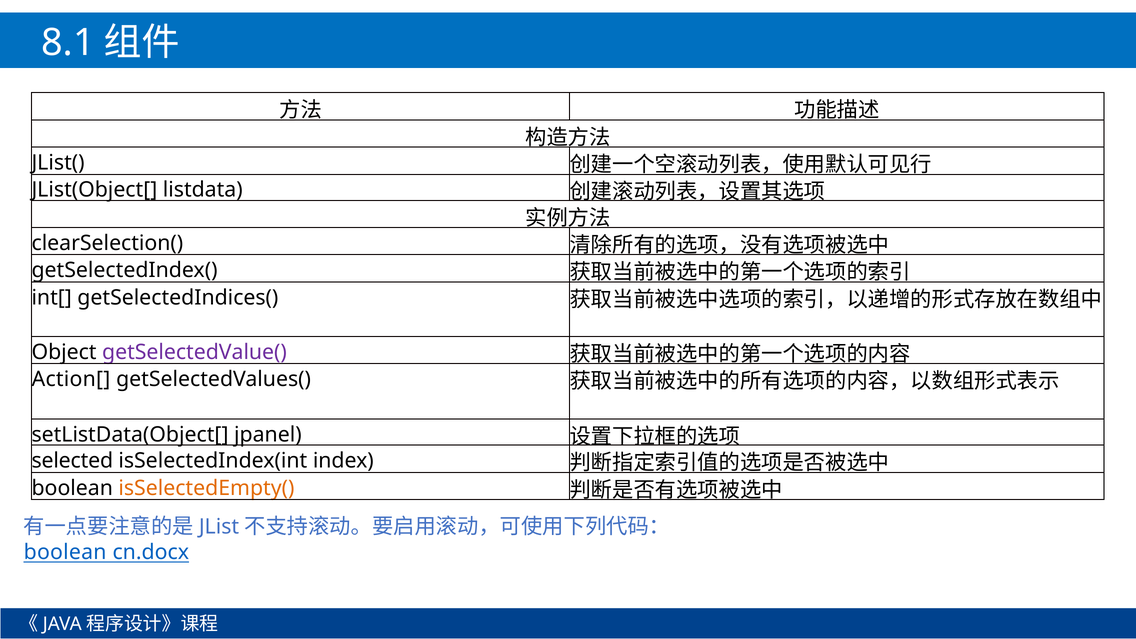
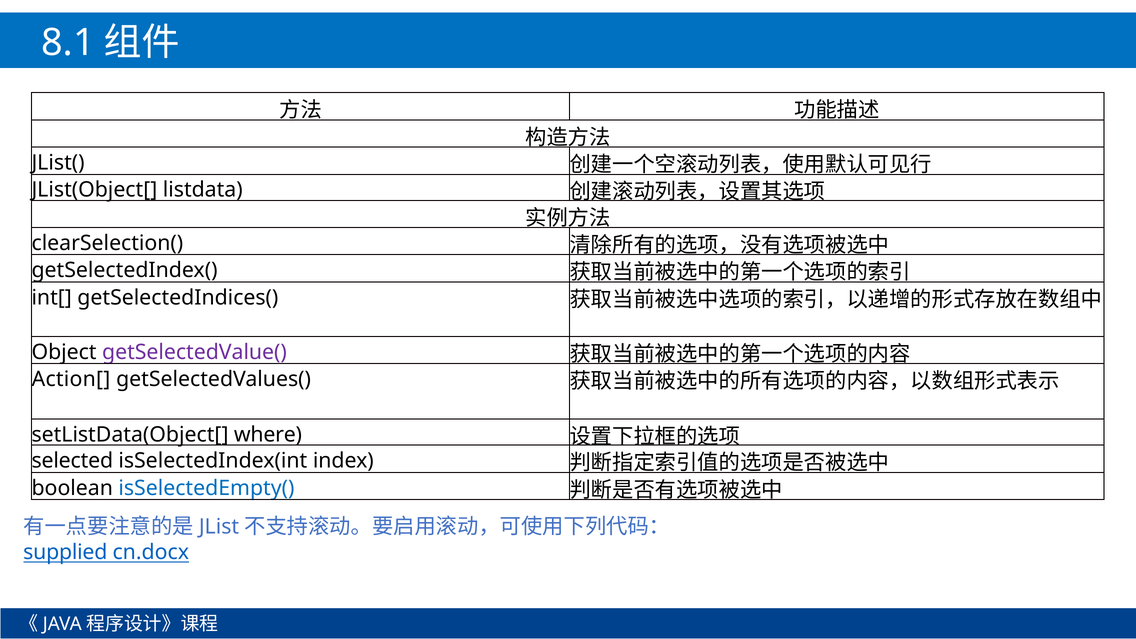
jpanel: jpanel -> where (268, 435)
isSelectedEmpty( colour: orange -> blue (206, 488)
boolean: boolean -> supplied (65, 552)
